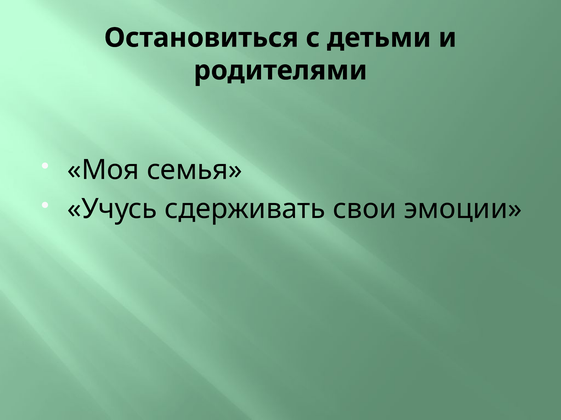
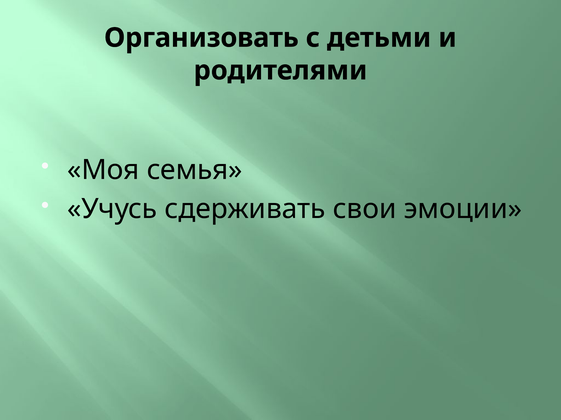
Остановиться: Остановиться -> Организовать (201, 38)
